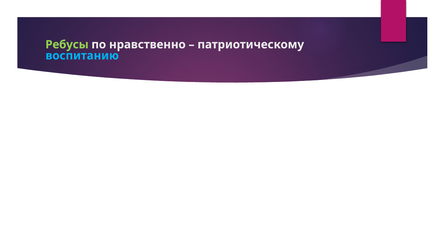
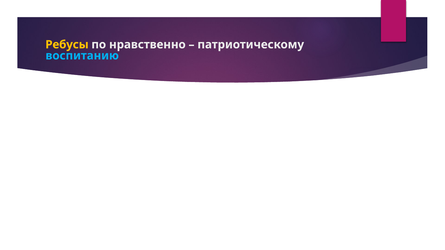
Ребусы colour: light green -> yellow (67, 45)
